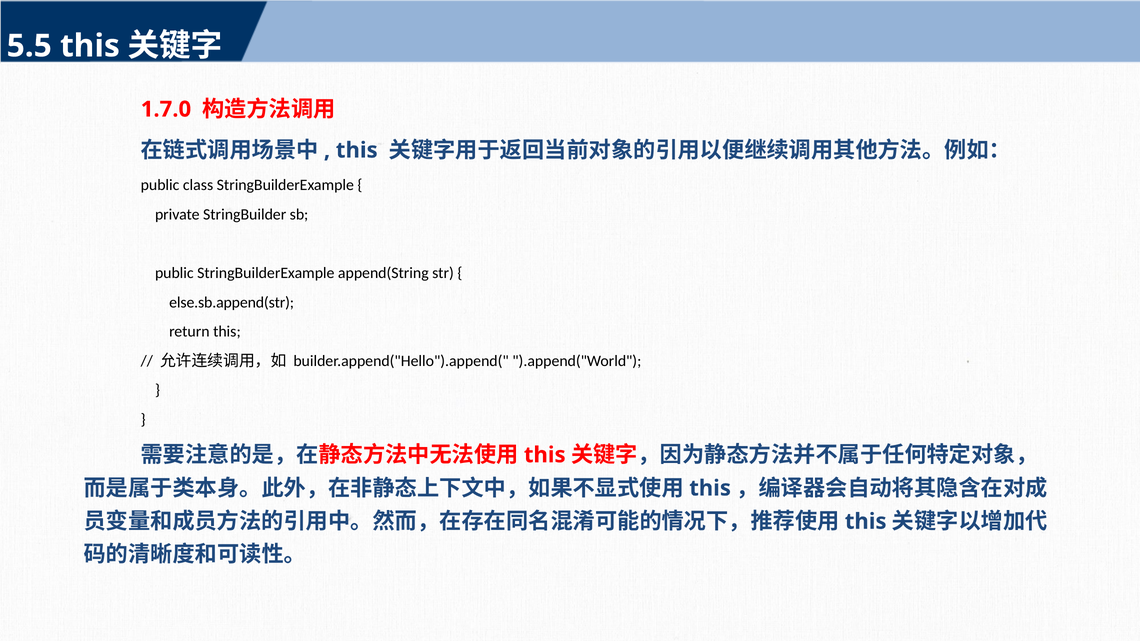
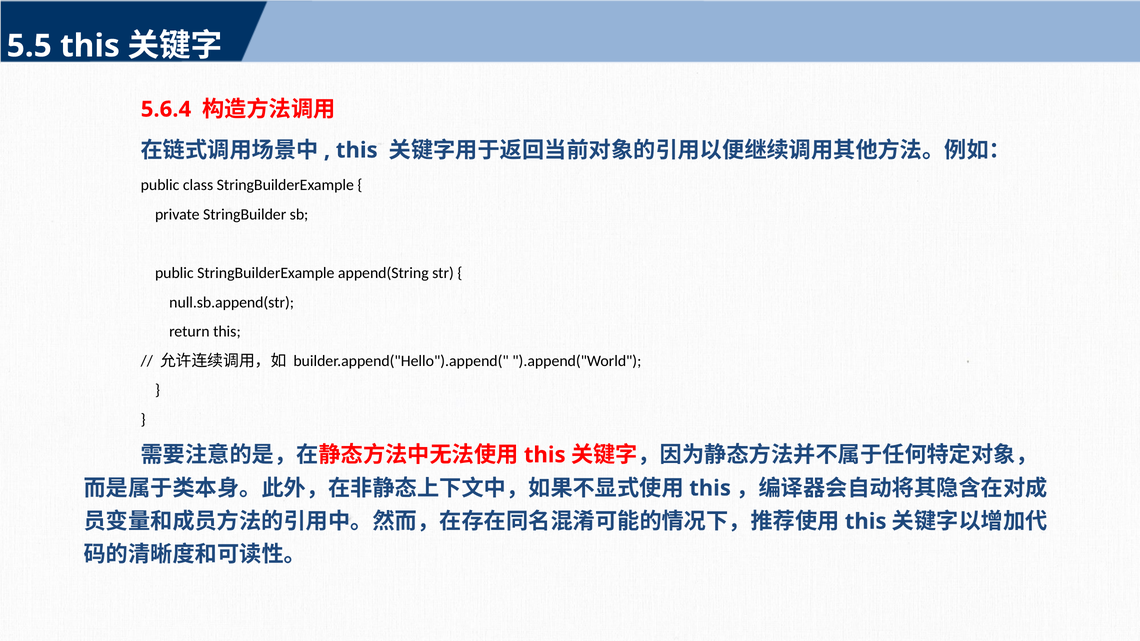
1.7.0: 1.7.0 -> 5.6.4 (166, 109)
else.sb.append(str: else.sb.append(str -> null.sb.append(str (232, 302)
